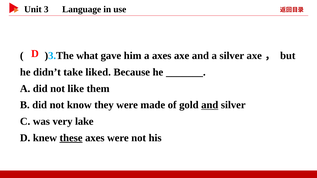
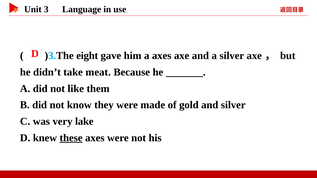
what: what -> eight (87, 56)
liked: liked -> meat (98, 72)
and underline: present -> none (210, 105)
